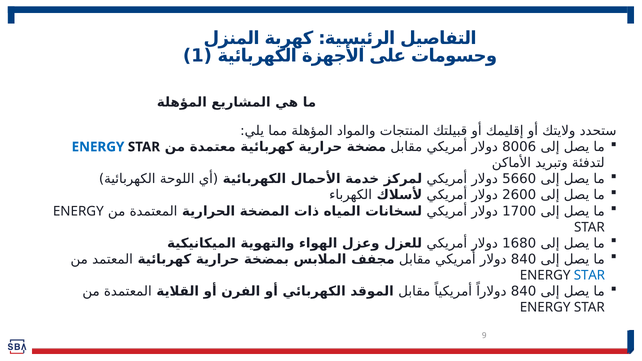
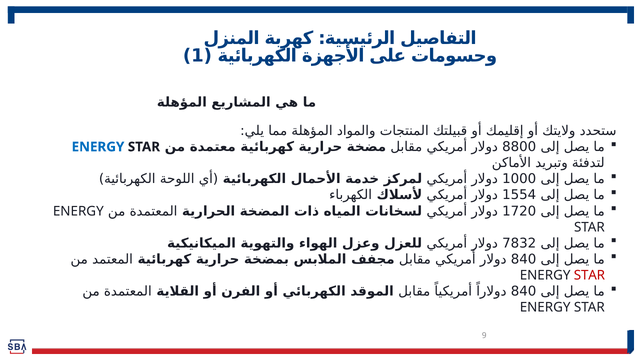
8006: 8006 -> 8800 (519, 147)
5660: 5660 -> 1000 (519, 179)
2600: 2600 -> 1554 (519, 195)
1700: 1700 -> 1720 (519, 211)
1680: 1680 -> 7832 (519, 243)
STAR colour: blue -> red (589, 275)
